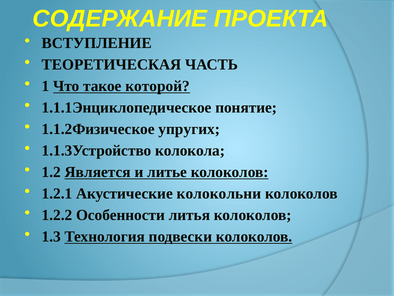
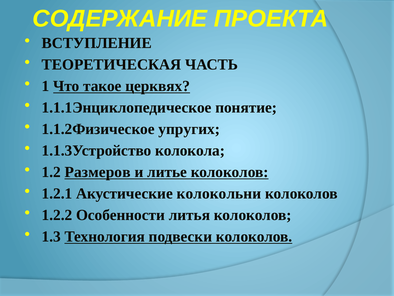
которой: которой -> церквях (158, 86)
Является: Является -> Размеров (98, 172)
